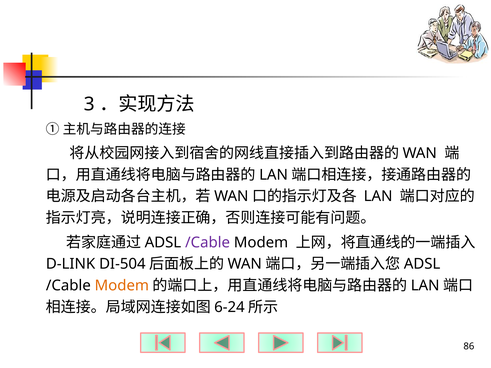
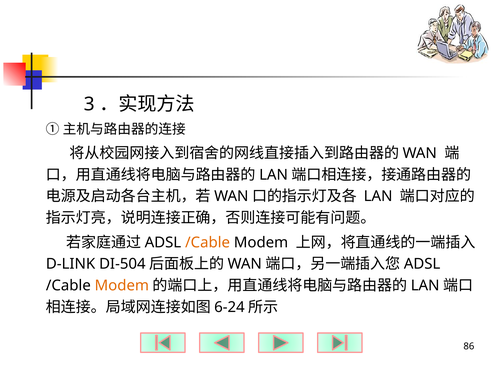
/Cable colour: purple -> orange (208, 243)
